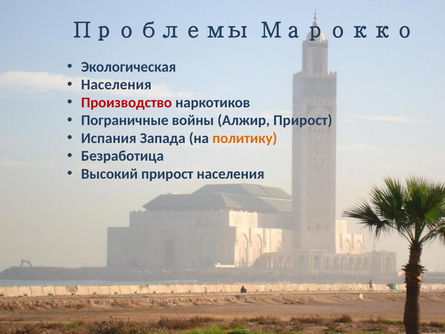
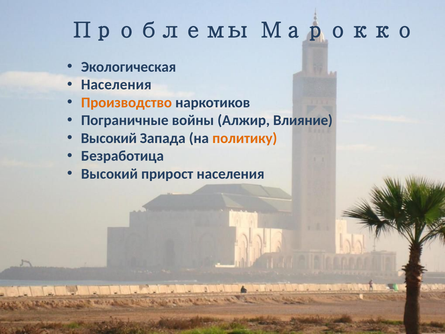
Производство colour: red -> orange (126, 102)
Алжир Прирост: Прирост -> Влияние (303, 120)
Испания: Испания -> Высокий (109, 138)
